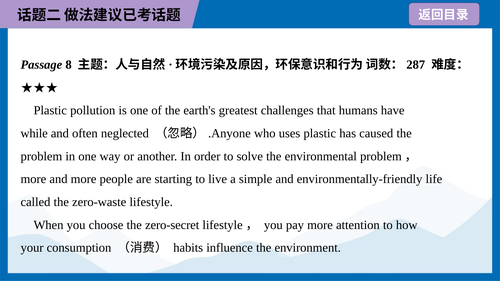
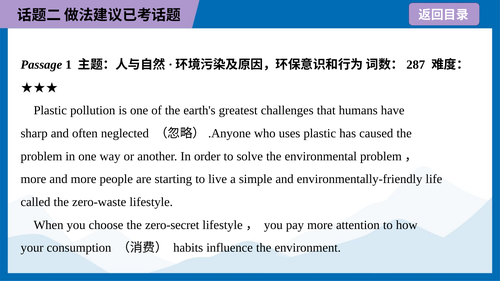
8: 8 -> 1 (69, 65)
while: while -> sharp (34, 133)
